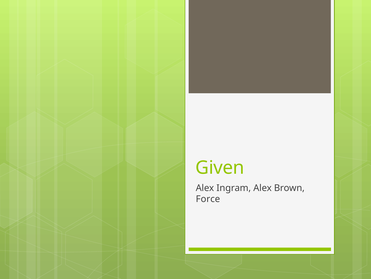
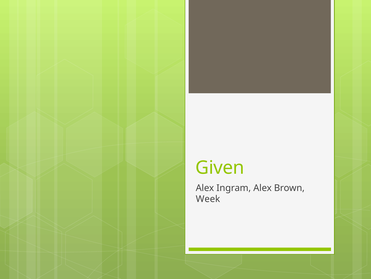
Force: Force -> Week (208, 199)
